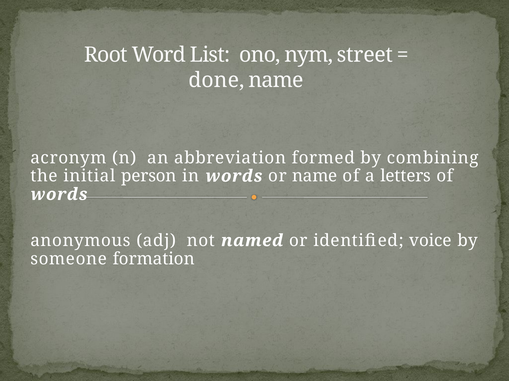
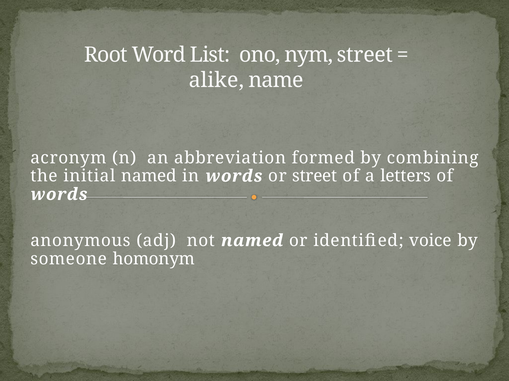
done: done -> alike (216, 80)
initial person: person -> named (149, 176)
or name: name -> street (315, 176)
formation: formation -> homonym (154, 259)
